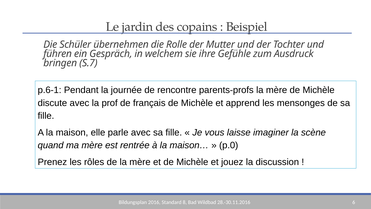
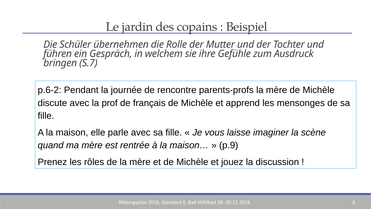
p.6-1: p.6-1 -> p.6-2 (50, 90)
p.0: p.0 -> p.9 (229, 145)
